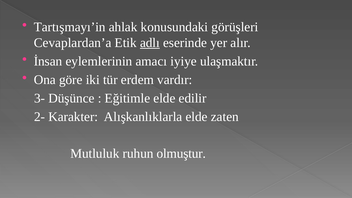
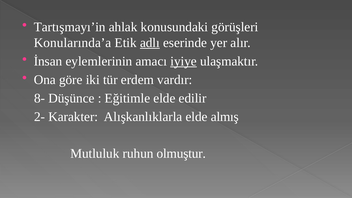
Cevaplardan’a: Cevaplardan’a -> Konularında’a (73, 43)
iyiye underline: none -> present (184, 61)
3-: 3- -> 8- (40, 98)
zaten: zaten -> almış (225, 117)
